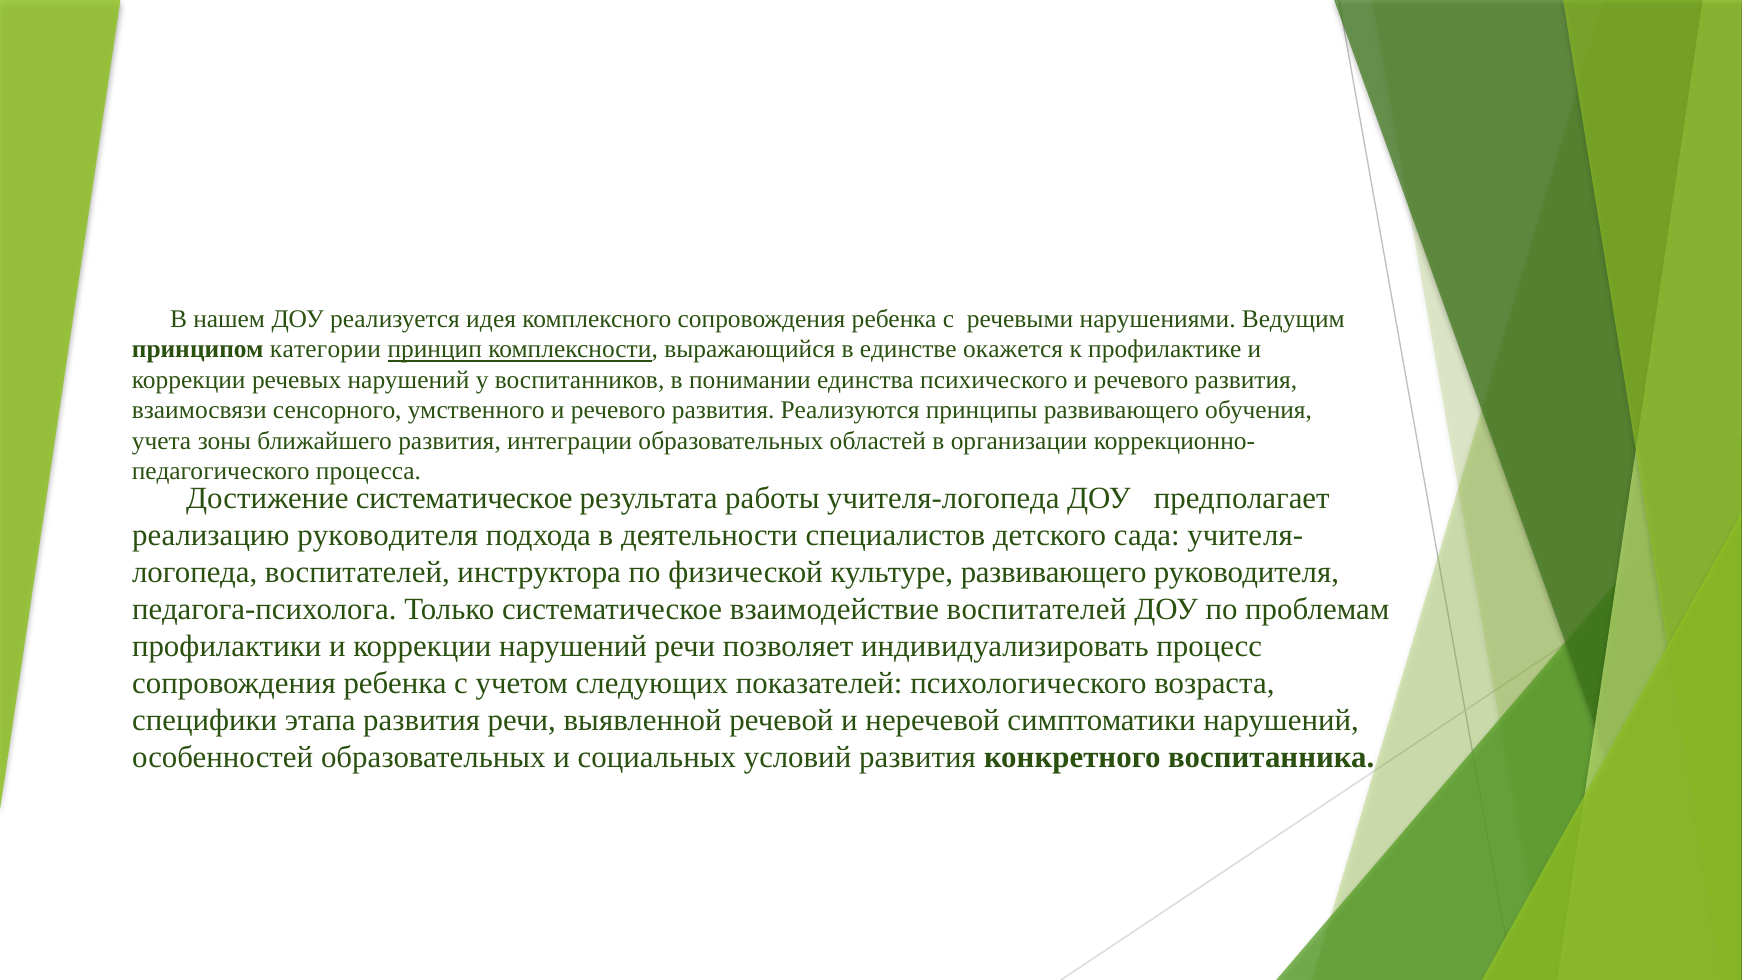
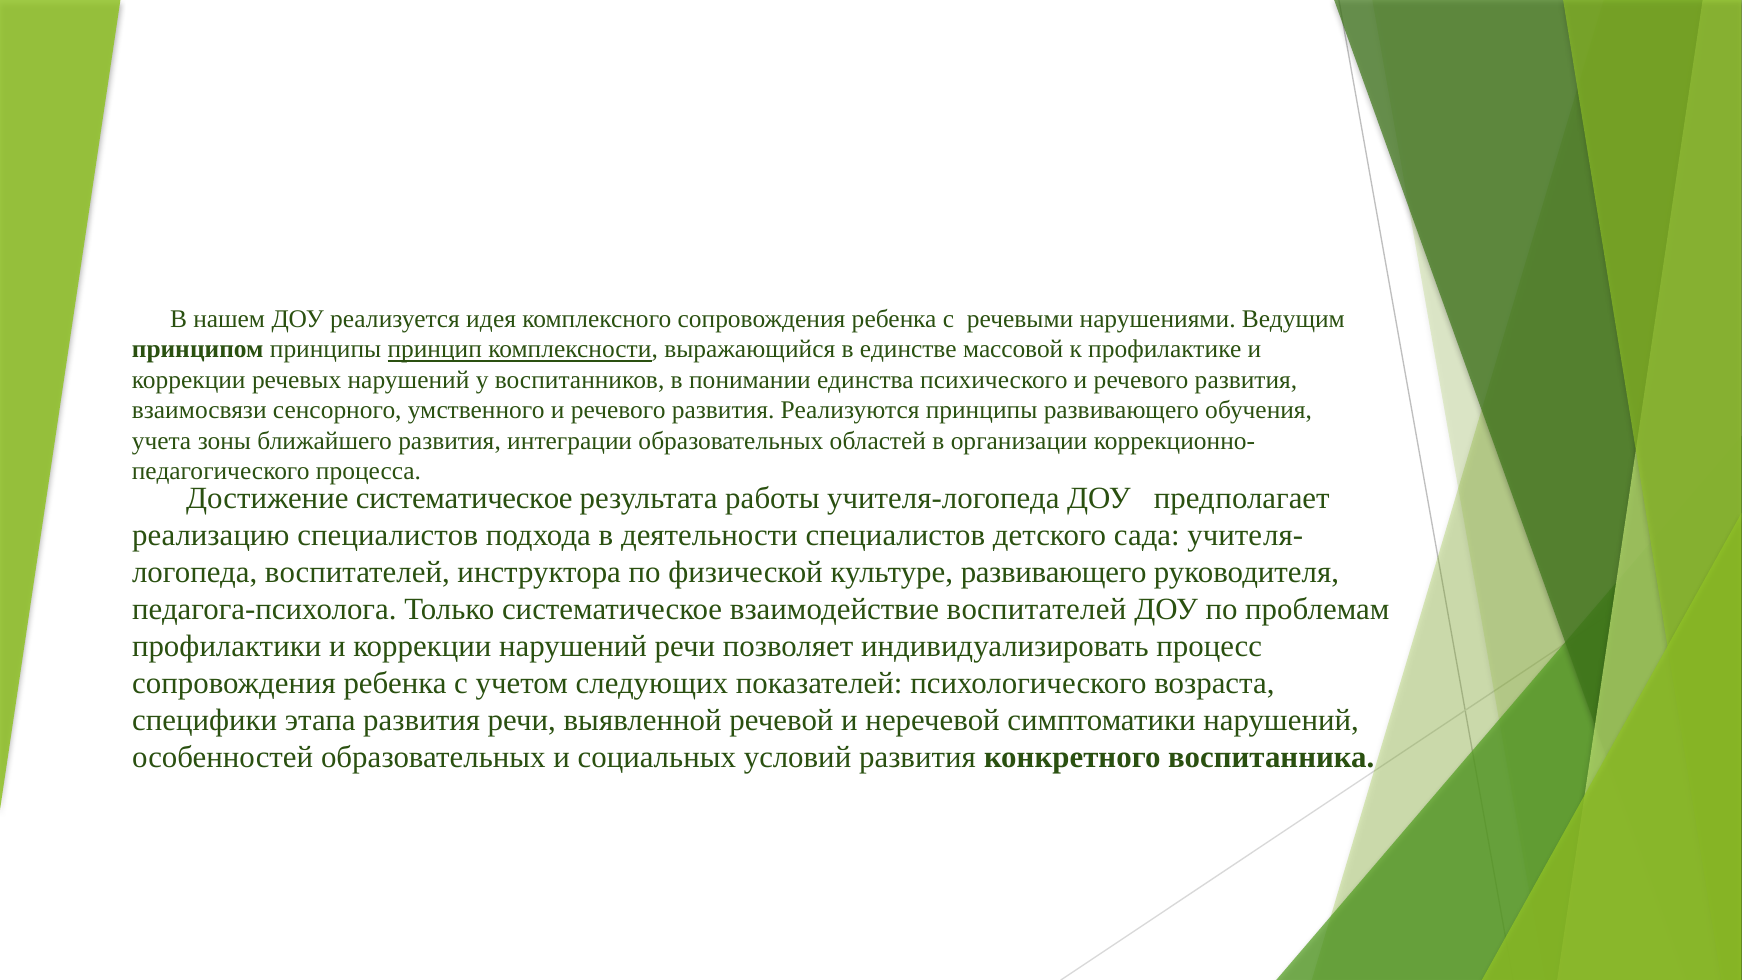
принципом категории: категории -> принципы (326, 350)
окажется: окажется -> массовой (1013, 350)
реализацию руководителя: руководителя -> специалистов (388, 535)
